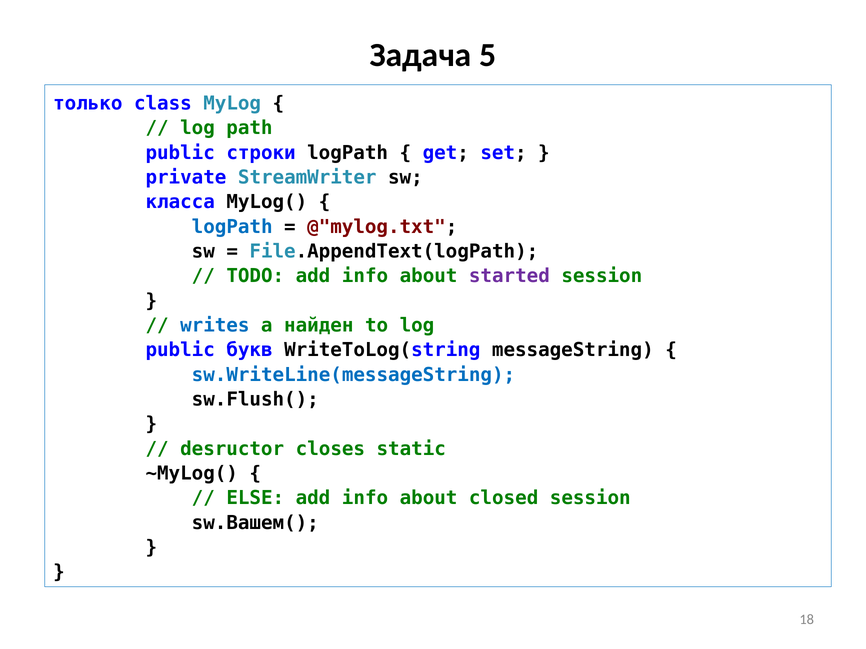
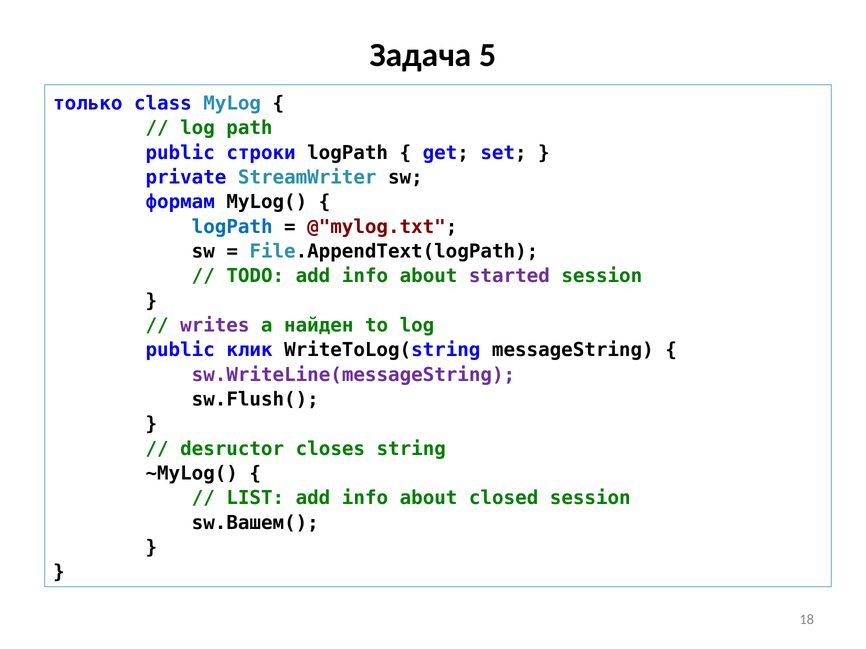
класса: класса -> формам (180, 202)
writes colour: blue -> purple (215, 326)
букв: букв -> клик (250, 350)
sw.WriteLine(messageString colour: blue -> purple (353, 375)
static: static -> string (411, 449)
ELSE: ELSE -> LIST (255, 498)
